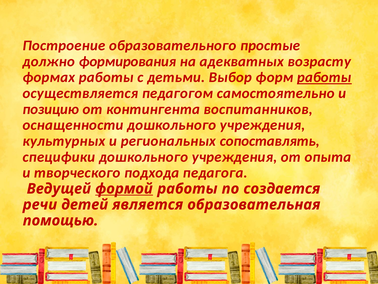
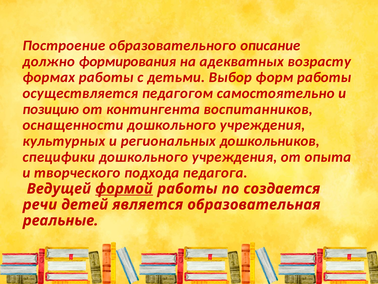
простые: простые -> описание (270, 45)
работы underline: present -> none (324, 77)
сопоставлять: сопоставлять -> дошкольников (270, 141)
помощью: помощью -> реальные (61, 220)
